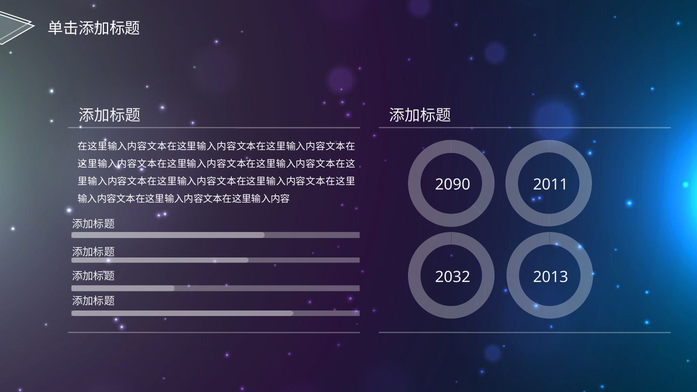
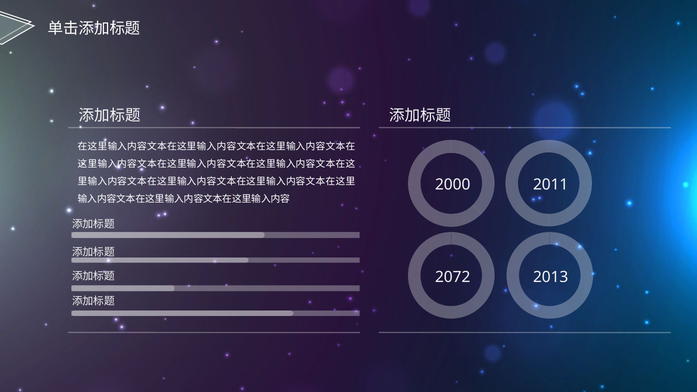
2090: 2090 -> 2000 (453, 185)
2032: 2032 -> 2072 (453, 277)
